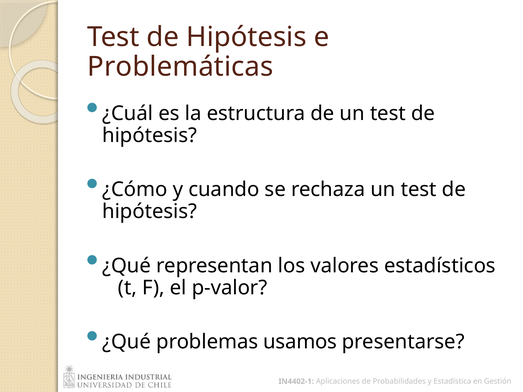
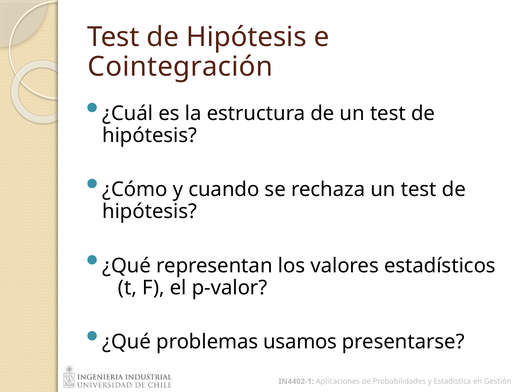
Problemáticas: Problemáticas -> Cointegración (180, 67)
